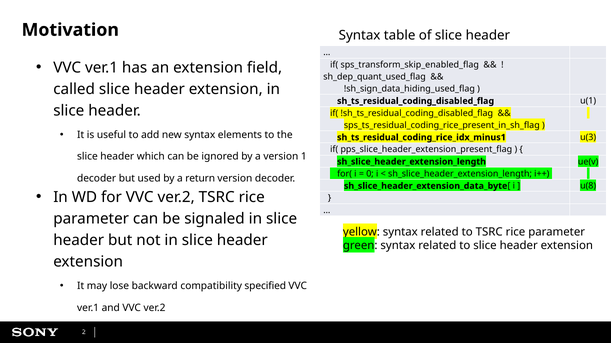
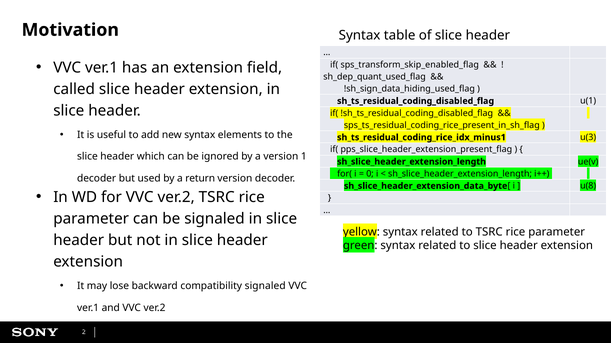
compatibility specified: specified -> signaled (265, 286)
